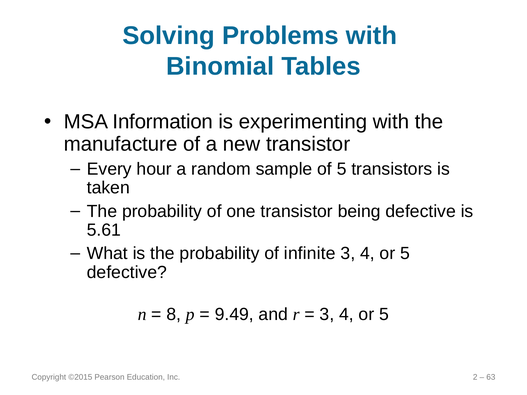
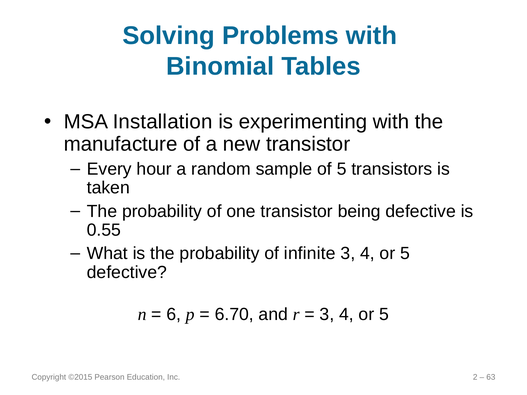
Information: Information -> Installation (163, 122)
5.61: 5.61 -> 0.55 (104, 230)
8: 8 -> 6 (174, 315)
9.49: 9.49 -> 6.70 (234, 315)
